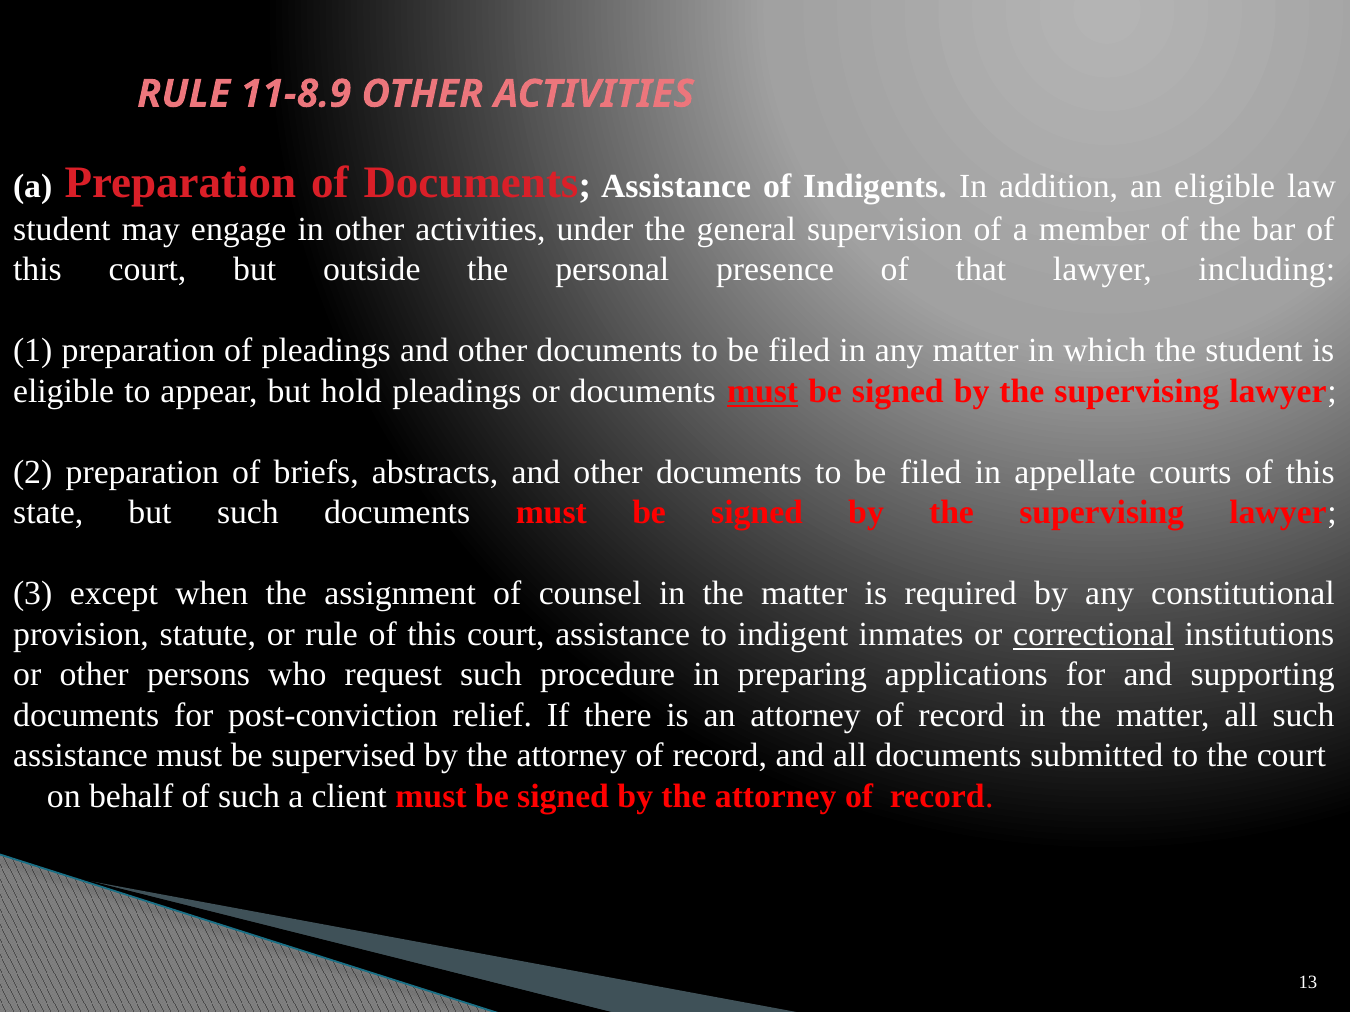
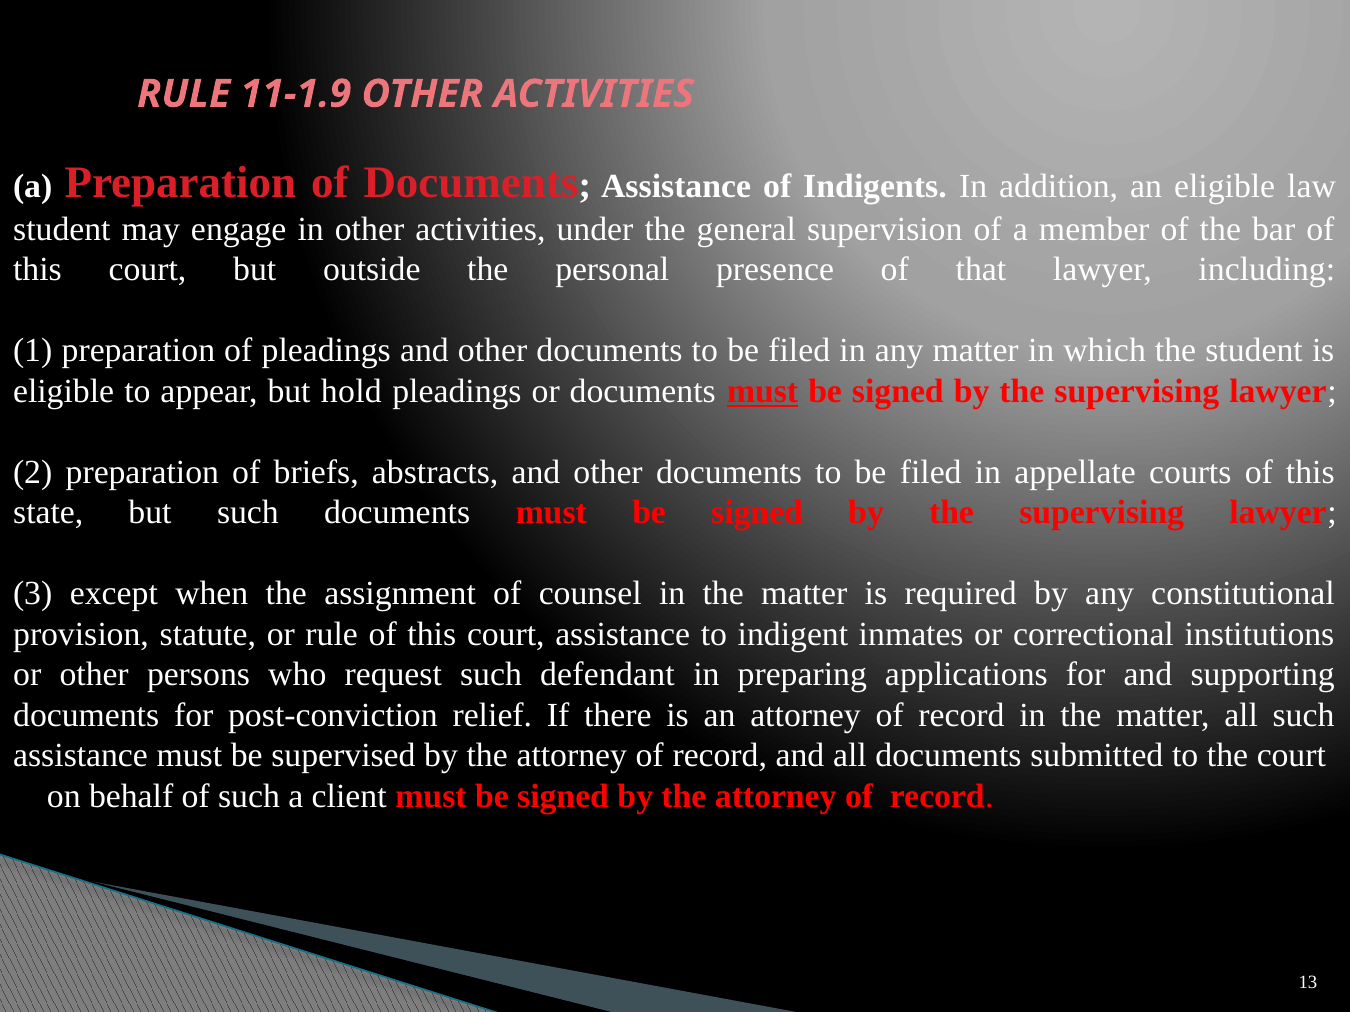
11-8.9: 11-8.9 -> 11-1.9 (296, 94)
correctional underline: present -> none (1093, 634)
procedure: procedure -> defendant (607, 675)
